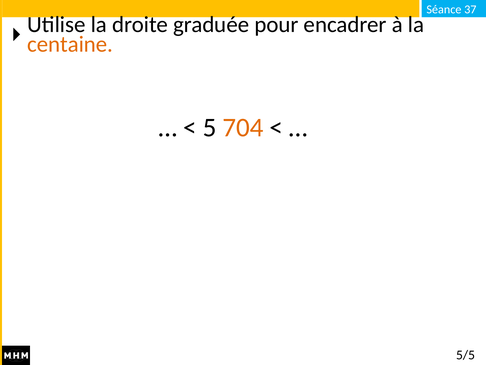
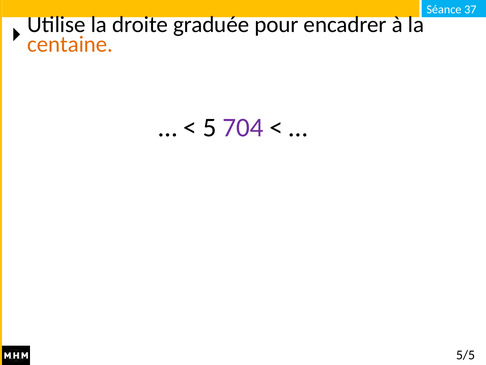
704 colour: orange -> purple (243, 127)
